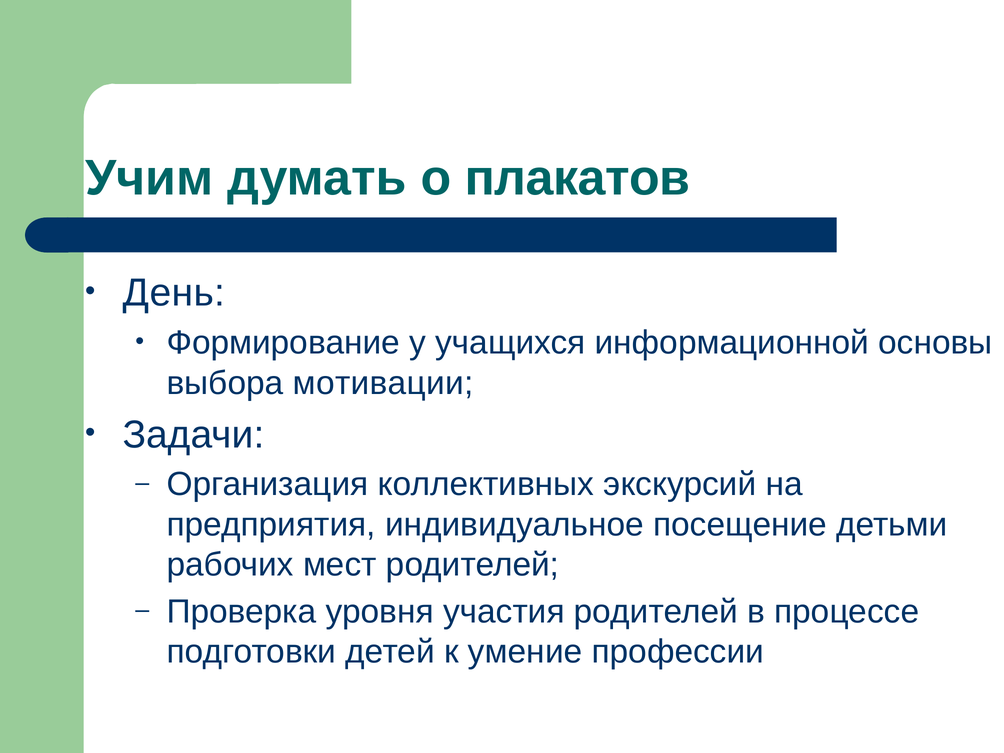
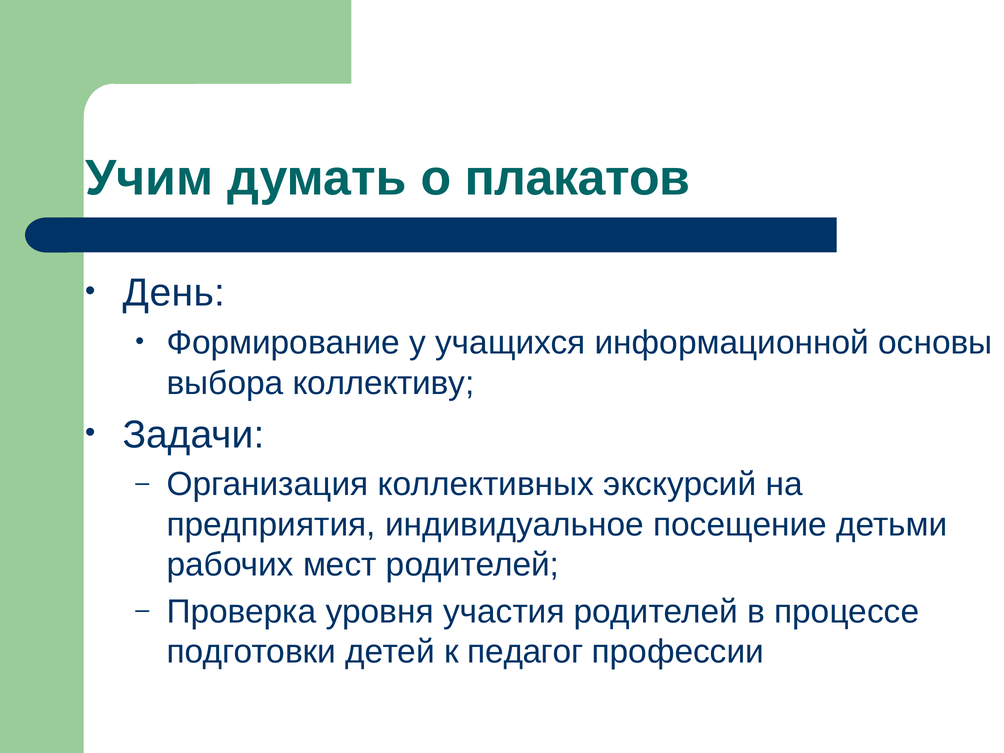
мотивации: мотивации -> коллективу (383, 383)
умение: умение -> педагог (525, 652)
